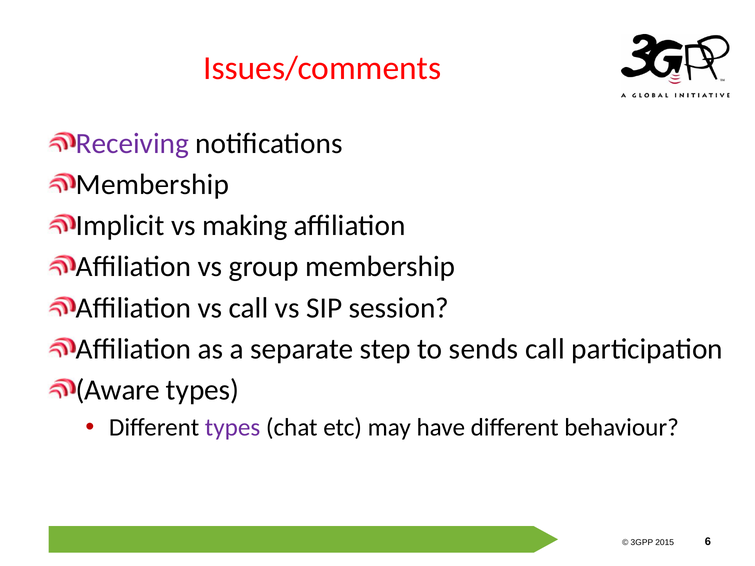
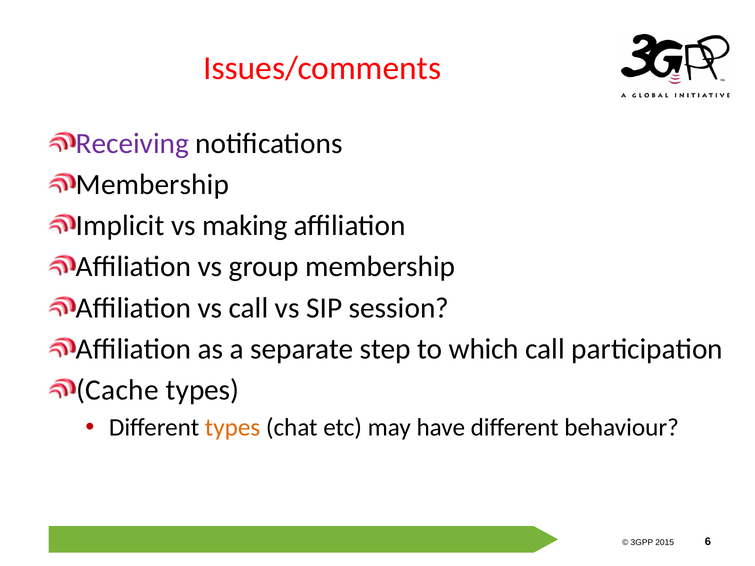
sends: sends -> which (484, 349)
Aware: Aware -> Cache (117, 390)
types colour: purple -> orange (233, 428)
